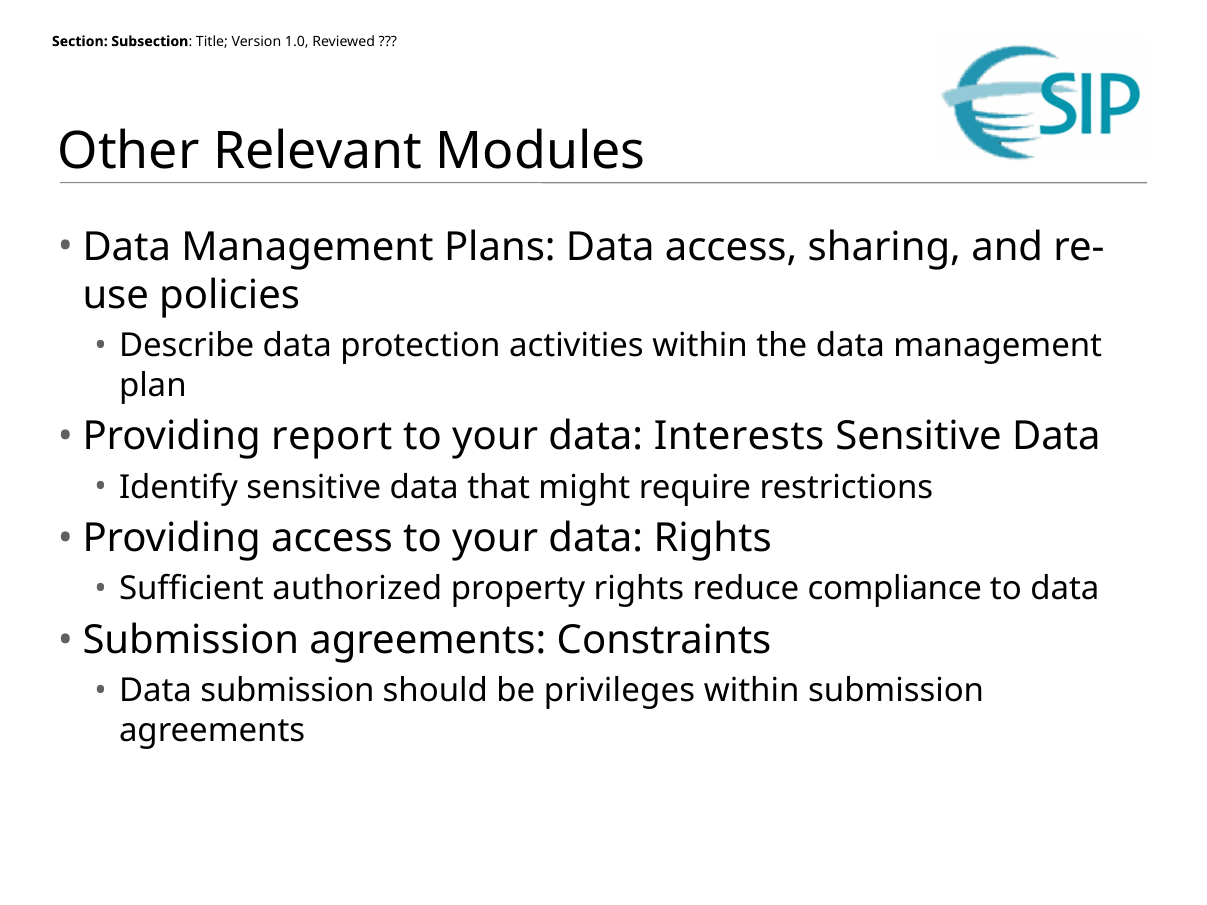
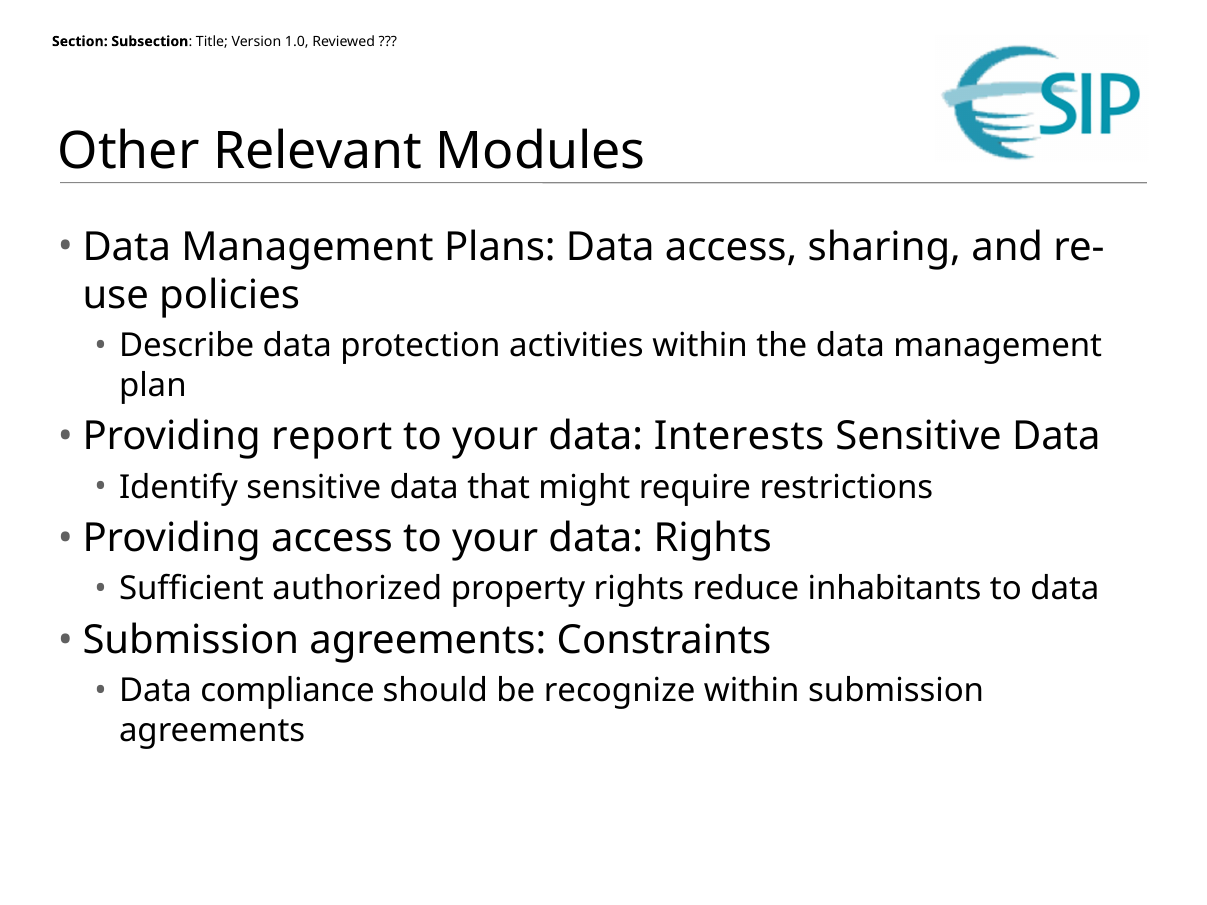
compliance: compliance -> inhabitants (895, 589)
submission: submission -> compliance (287, 691)
privileges: privileges -> recognize (620, 691)
